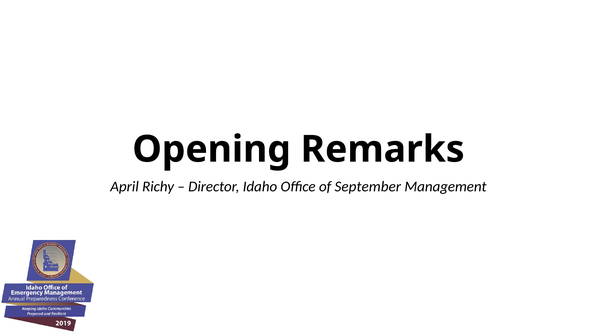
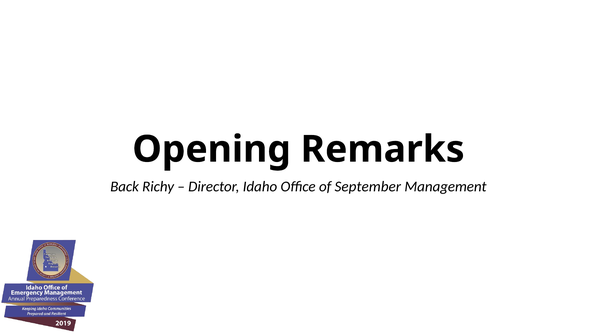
April: April -> Back (125, 187)
